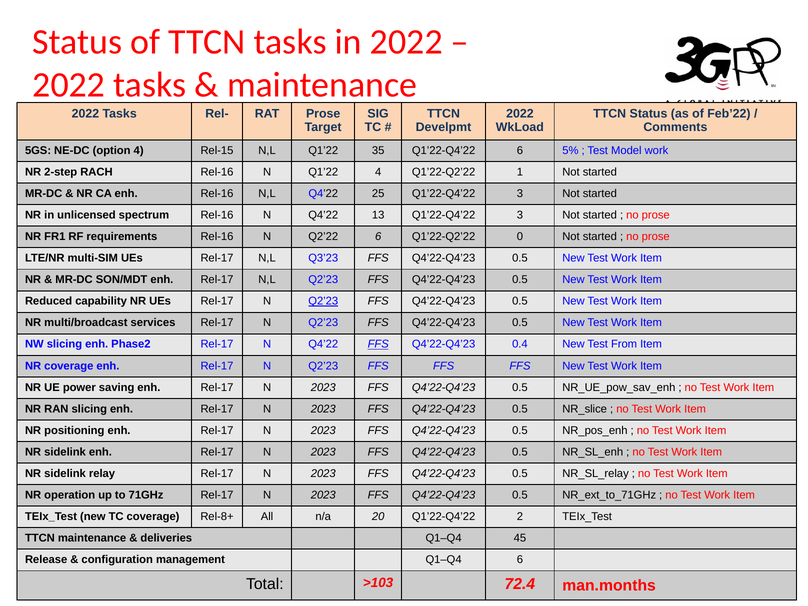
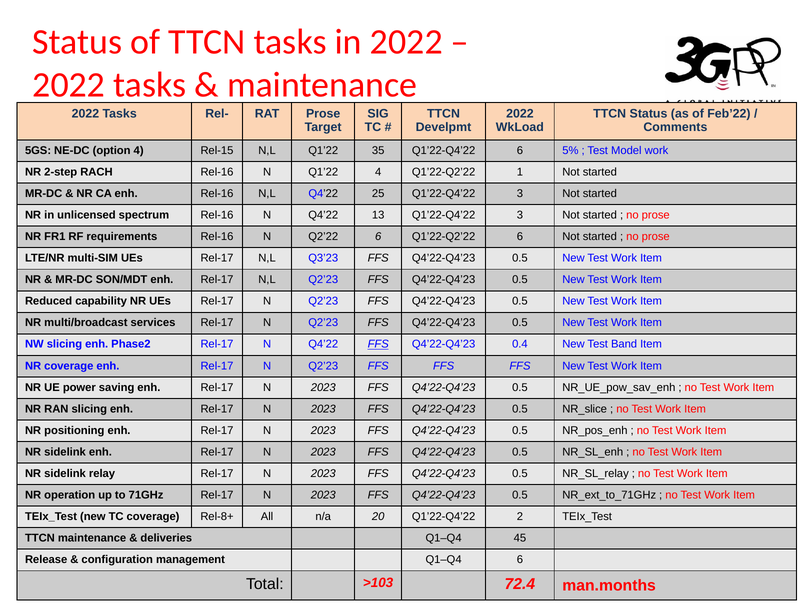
Q1’22-Q2’22 0: 0 -> 6 (520, 237)
Q2’23 underline: present -> none (323, 301)
From: From -> Band (624, 344)
